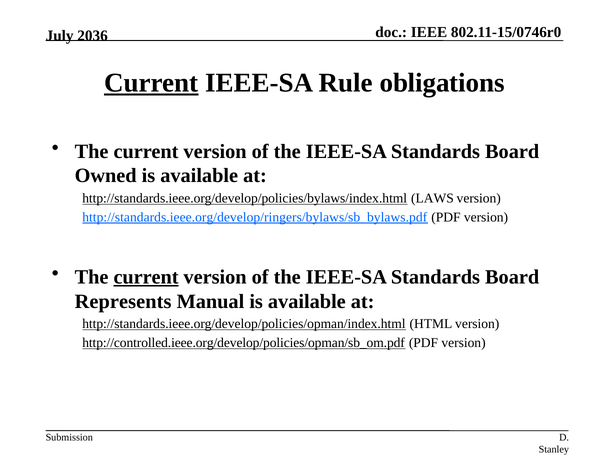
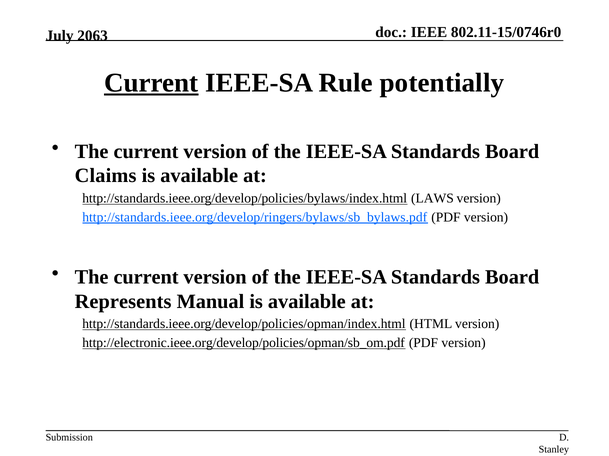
2036: 2036 -> 2063 (93, 36)
obligations: obligations -> potentially (442, 83)
Owned: Owned -> Claims (106, 176)
current underline: present -> none (146, 277)
http://controlled.ieee.org/develop/policies/opman/sb_om.pdf: http://controlled.ieee.org/develop/policies/opman/sb_om.pdf -> http://electronic.ieee.org/develop/policies/opman/sb_om.pdf (244, 343)
